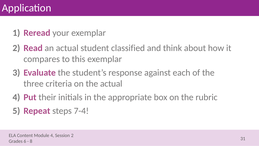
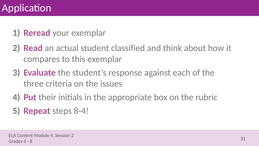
the actual: actual -> issues (111, 84)
7-4: 7-4 -> 8-4 (81, 111)
